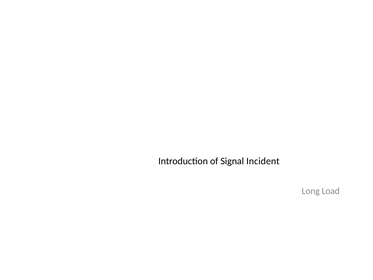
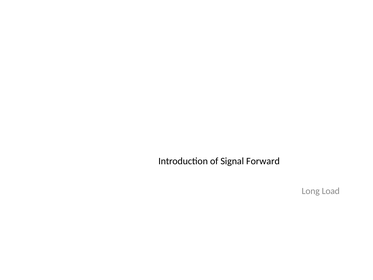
Incident: Incident -> Forward (263, 161)
